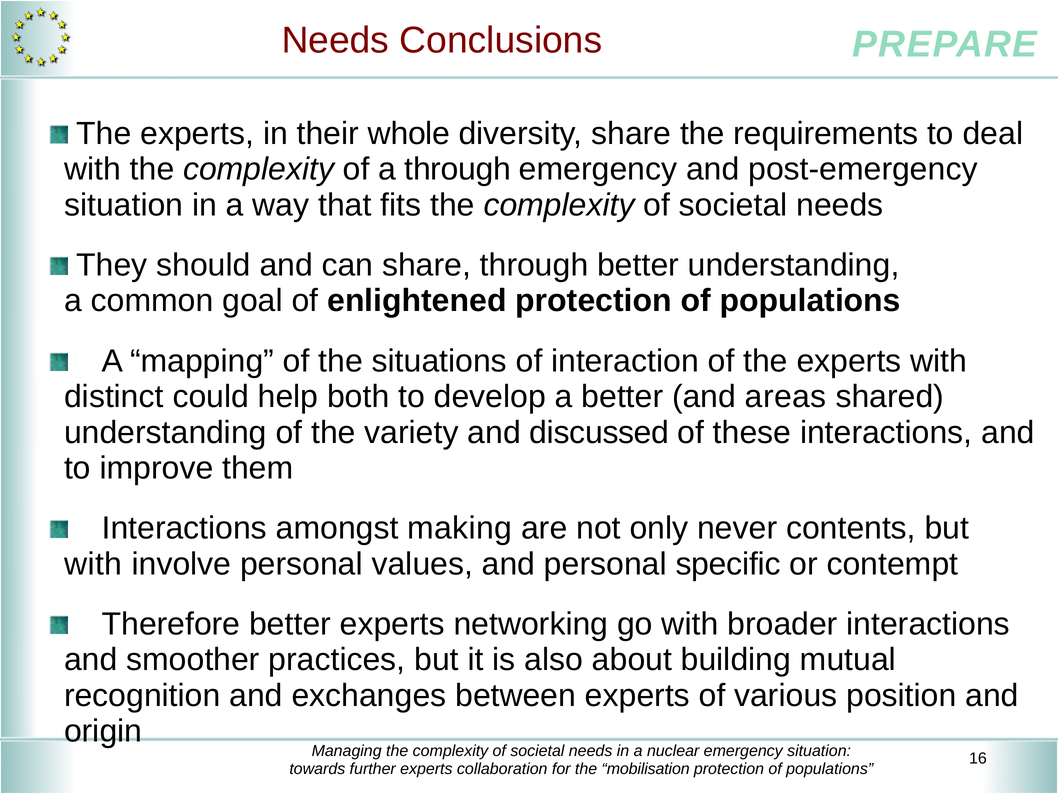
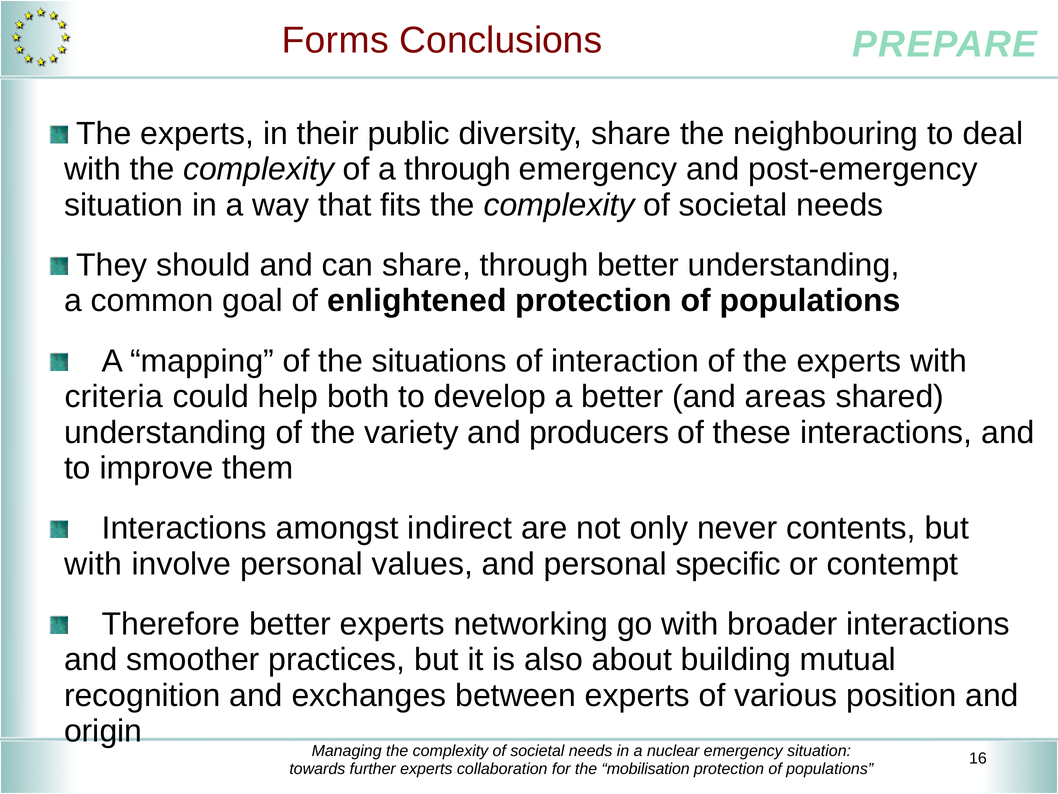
Needs: Needs -> Forms (335, 41)
whole: whole -> public (409, 134)
requirements: requirements -> neighbouring (826, 134)
distinct: distinct -> criteria (114, 396)
discussed: discussed -> producers (599, 432)
making: making -> indirect (460, 528)
